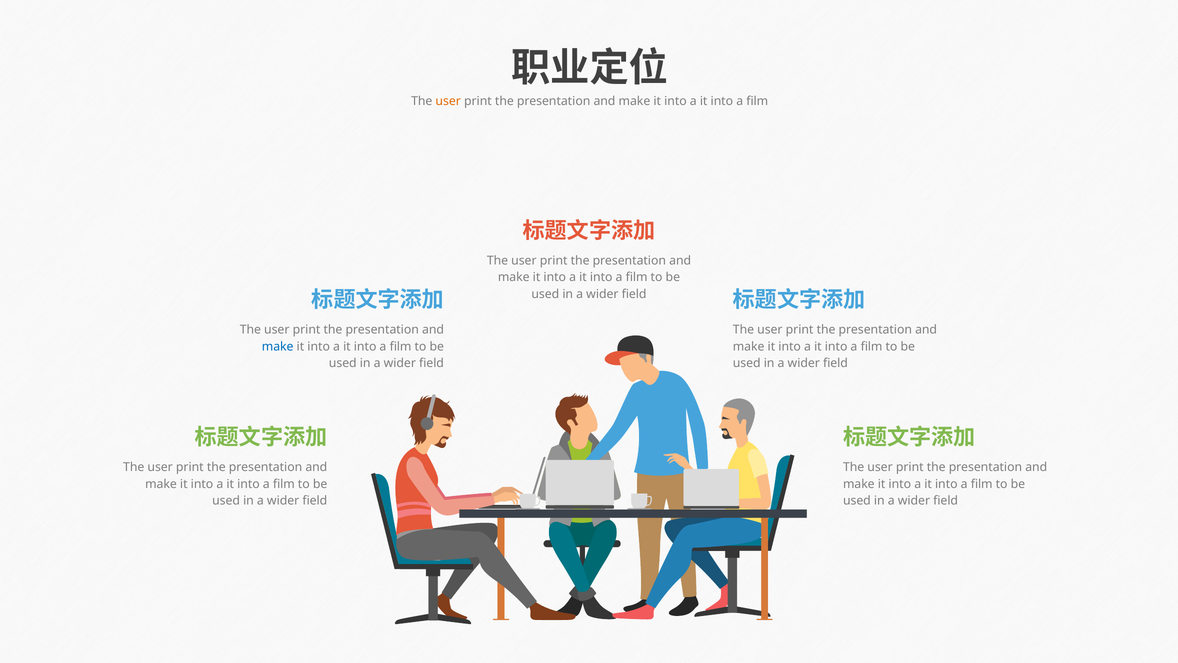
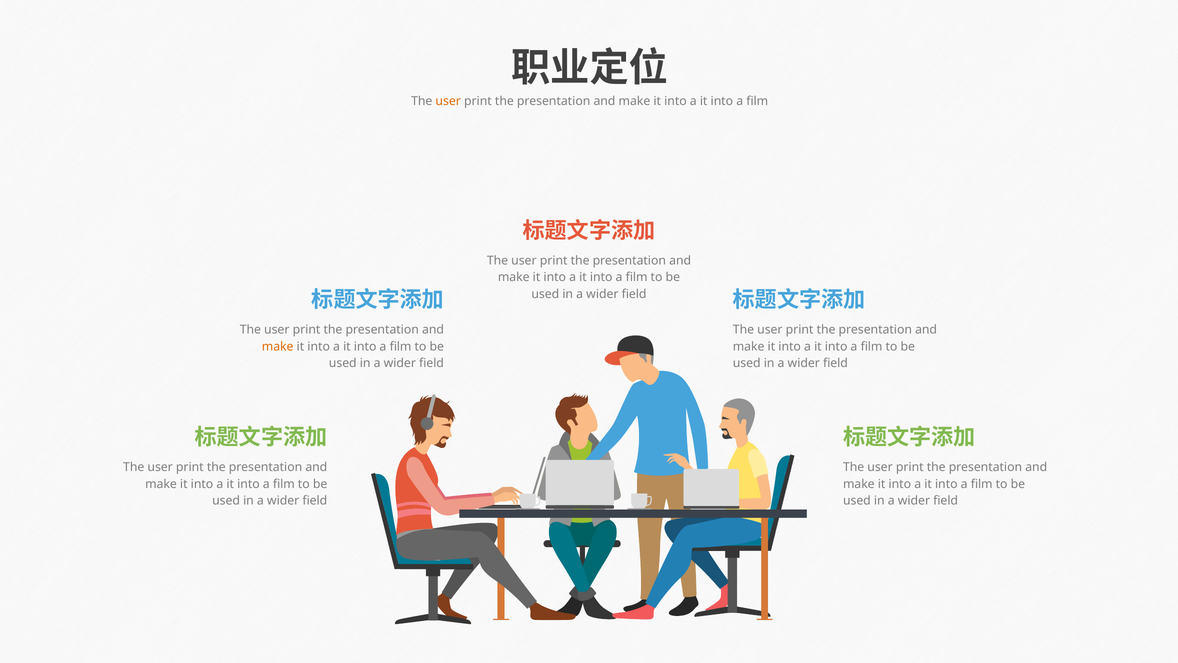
make colour: blue -> orange (278, 346)
